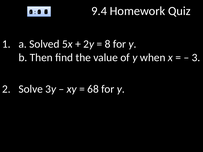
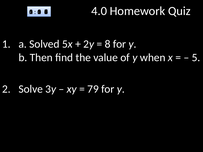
9.4: 9.4 -> 4.0 (99, 11)
3: 3 -> 5 (196, 58)
68: 68 -> 79 (93, 89)
